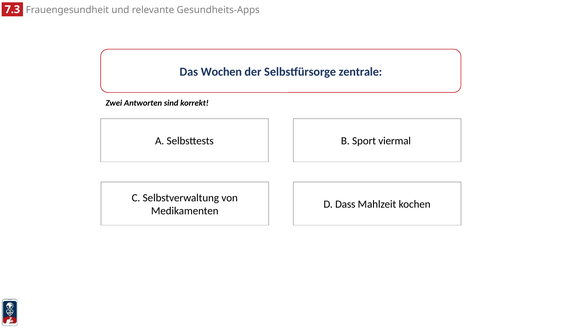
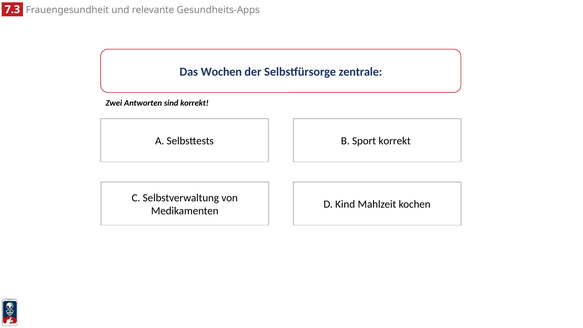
Sport viermal: viermal -> korrekt (395, 141)
Dass: Dass -> Kind (345, 204)
